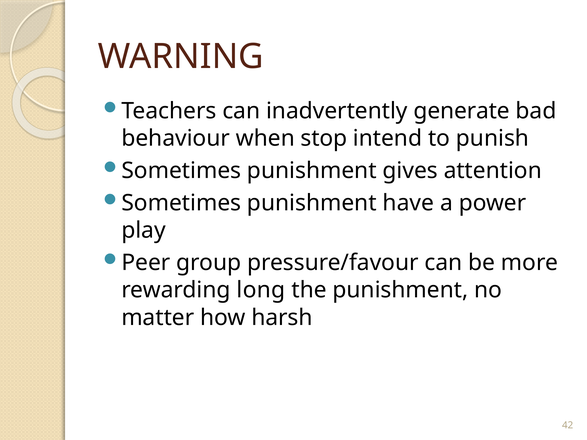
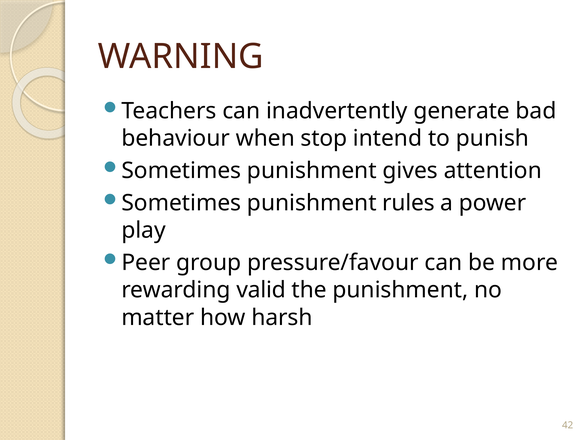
have: have -> rules (408, 203)
long: long -> valid (261, 290)
